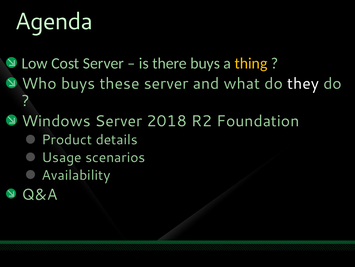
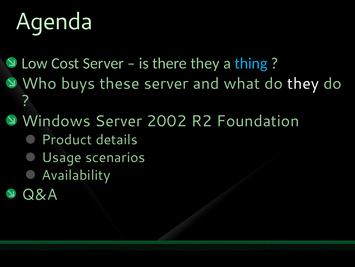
there buys: buys -> they (205, 63)
thing colour: yellow -> light blue (251, 63)
2018: 2018 -> 2002 (167, 121)
